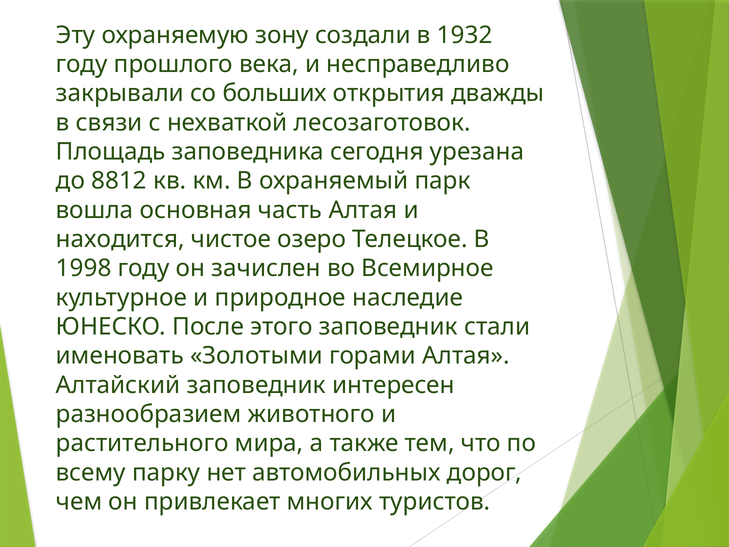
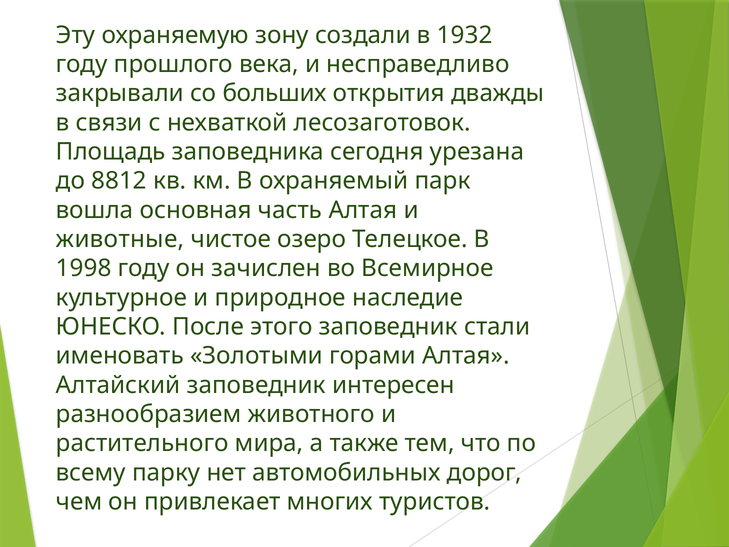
находится: находится -> животные (120, 239)
